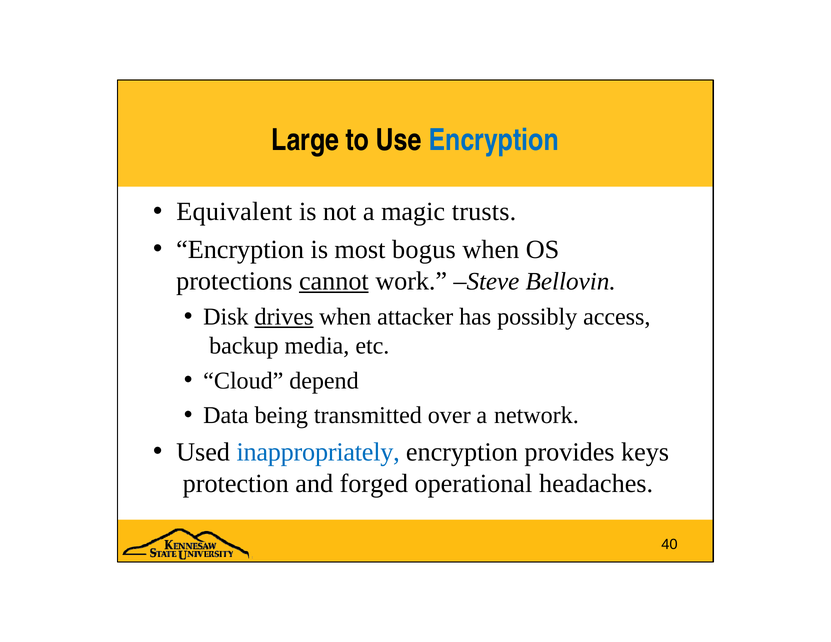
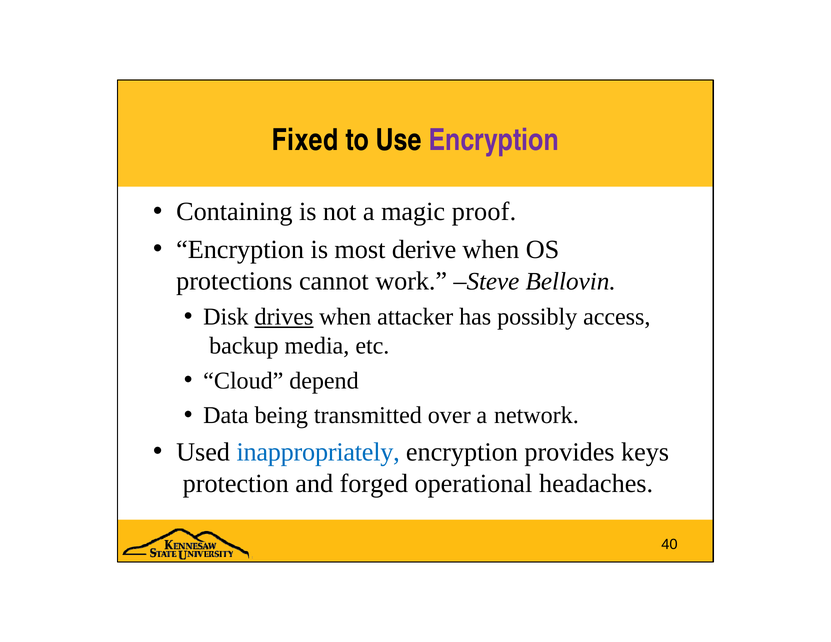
Large: Large -> Fixed (305, 140)
Encryption colour: blue -> purple (494, 140)
Equivalent: Equivalent -> Containing (234, 212)
trusts: trusts -> proof (484, 212)
bogus: bogus -> derive (424, 250)
cannot underline: present -> none (334, 281)
